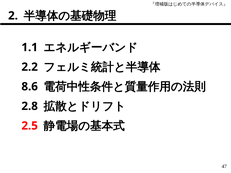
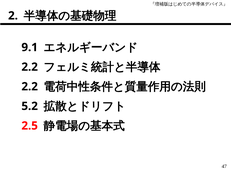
1.1: 1.1 -> 9.1 (30, 47)
8.6: 8.6 -> 2.2 (30, 87)
2.8: 2.8 -> 5.2 (30, 106)
